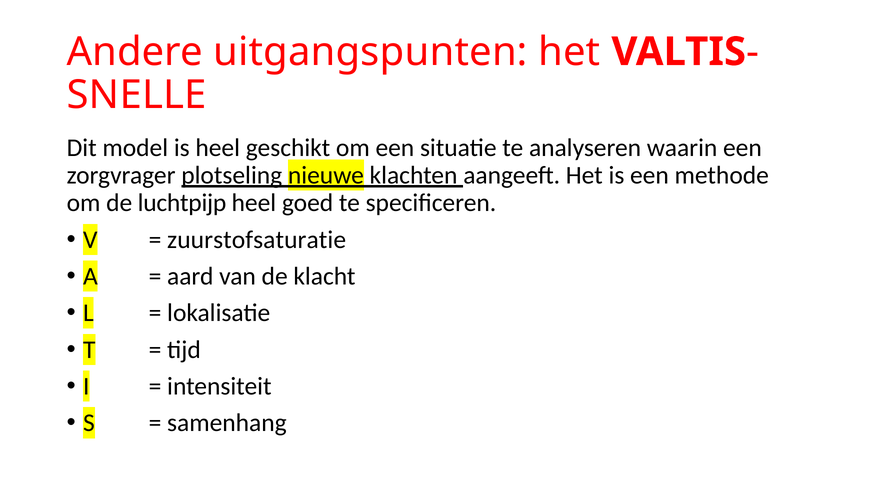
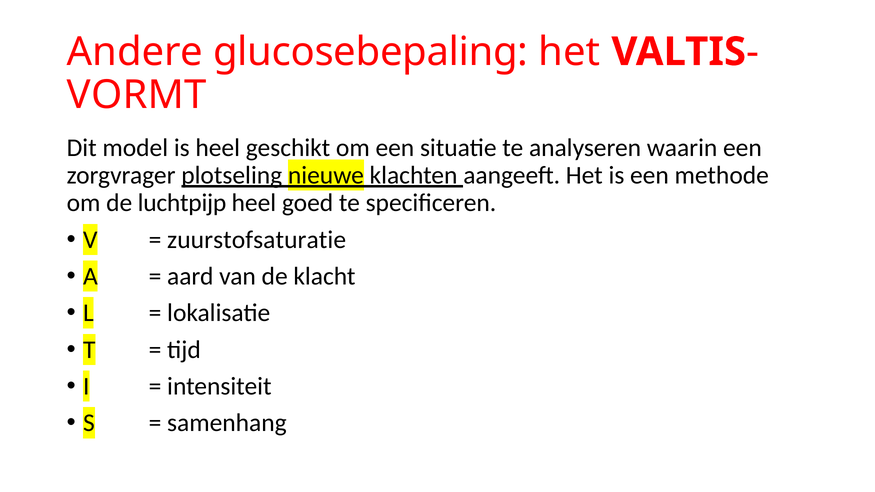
uitgangspunten: uitgangspunten -> glucosebepaling (371, 52)
SNELLE: SNELLE -> VORMT (137, 95)
